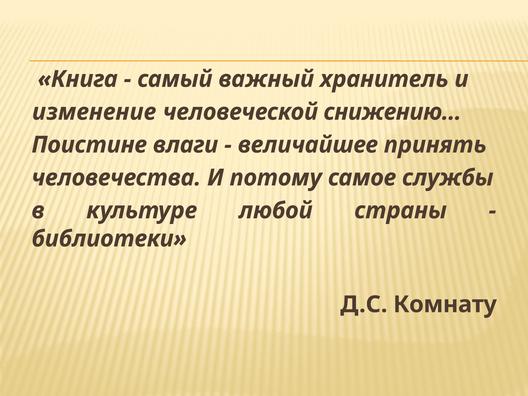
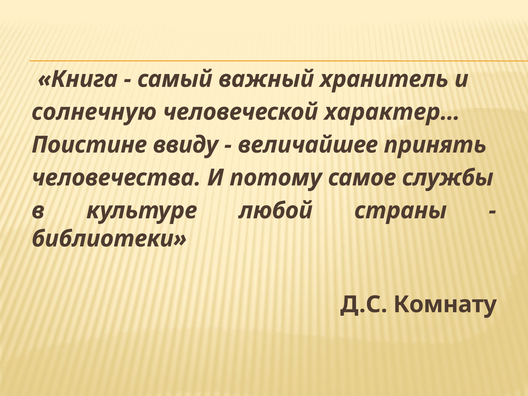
изменение: изменение -> солнечную (94, 112)
снижению…: снижению… -> характер… (392, 112)
влаги: влаги -> ввиду (186, 145)
